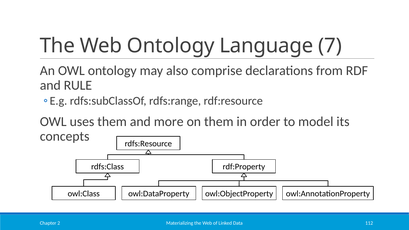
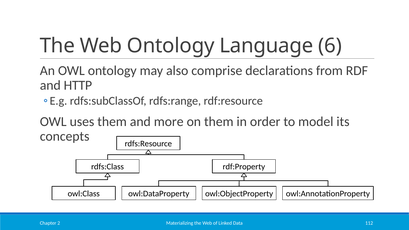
7: 7 -> 6 (330, 46)
RULE: RULE -> HTTP (78, 85)
